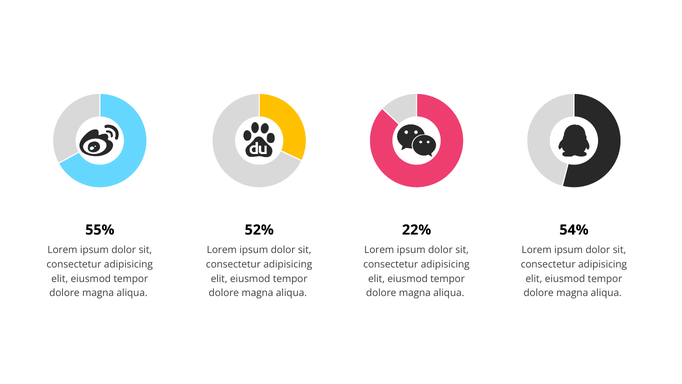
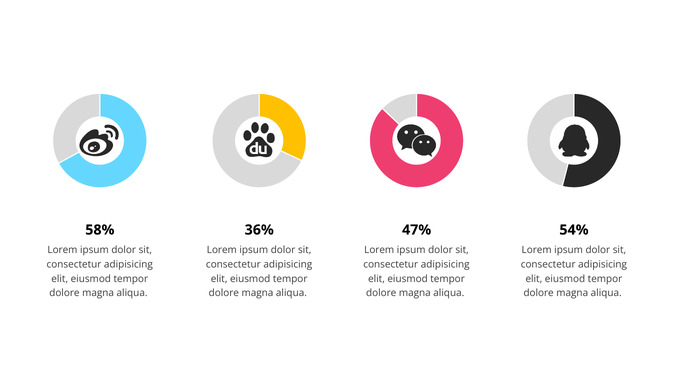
55%: 55% -> 58% (100, 230)
52%: 52% -> 36% (259, 230)
22%: 22% -> 47% (417, 230)
